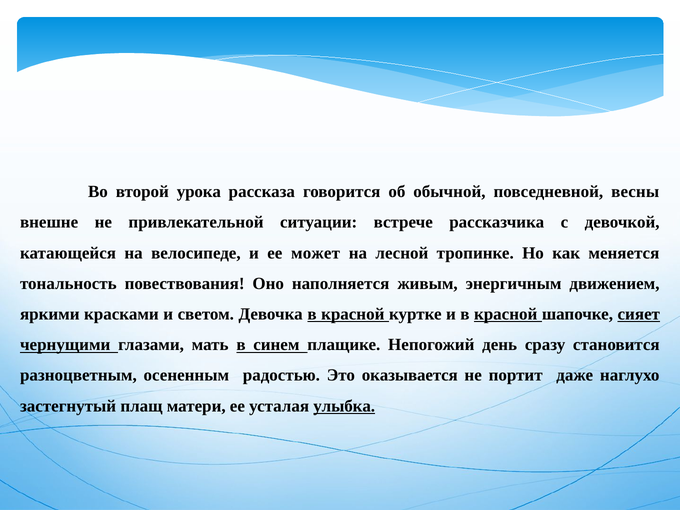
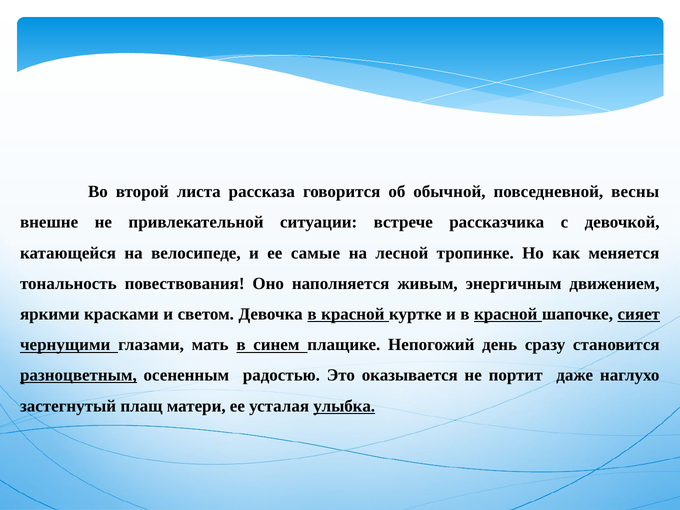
урока: урока -> листа (199, 192)
может: может -> самые (316, 253)
разноцветным underline: none -> present (78, 375)
